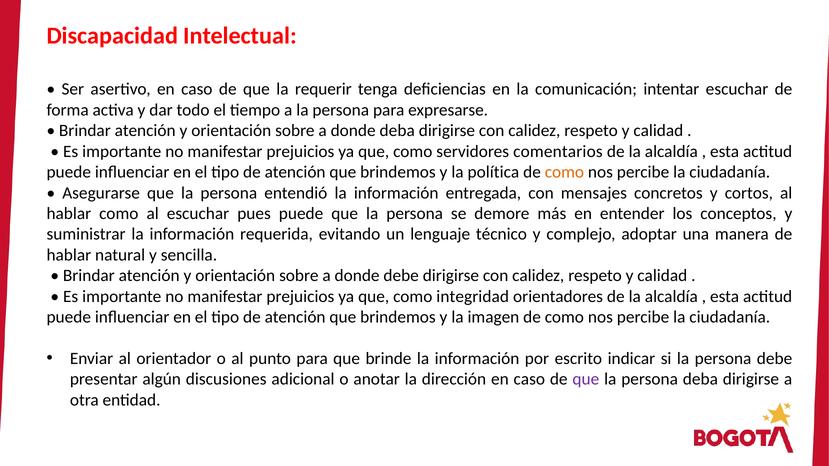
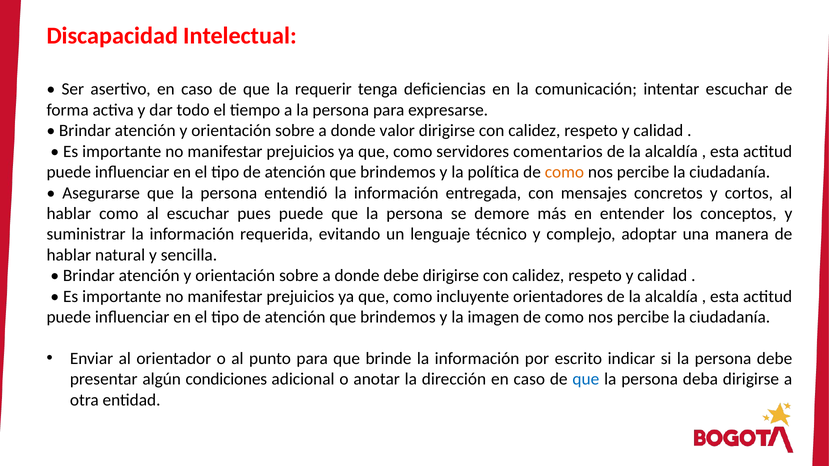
donde deba: deba -> valor (397, 131)
integridad: integridad -> incluyente (473, 297)
discusiones: discusiones -> condiciones (226, 380)
que colour: purple -> blue (586, 380)
